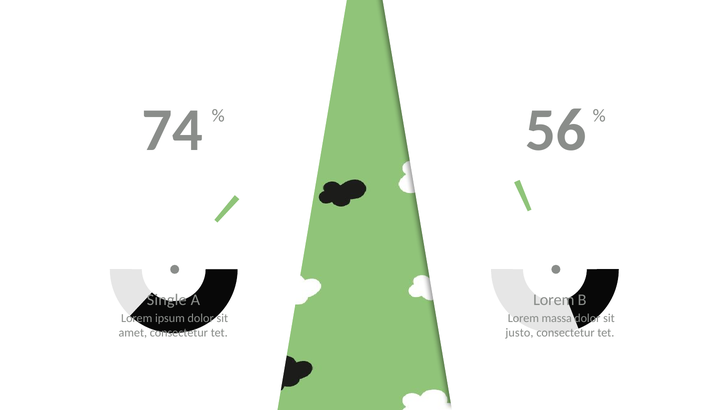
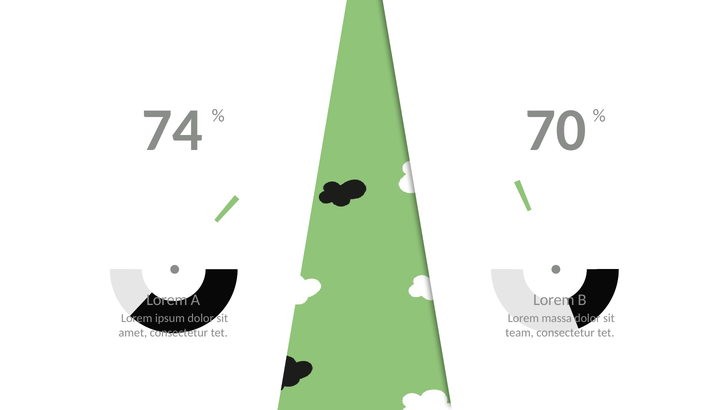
56: 56 -> 70 (556, 130)
Single: Single -> Lorem (167, 299)
justo: justo -> team (520, 332)
